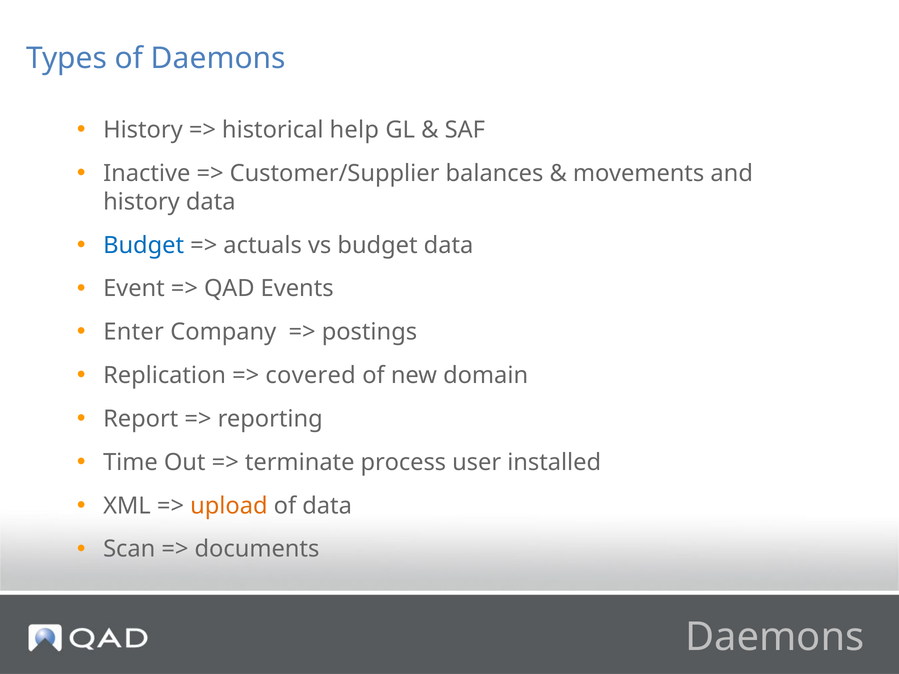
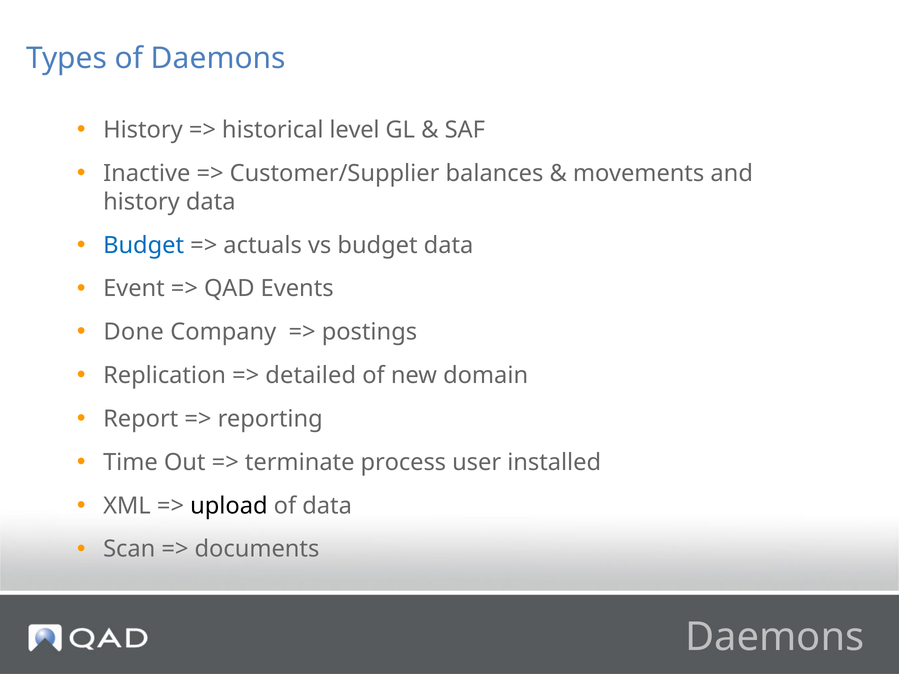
help: help -> level (355, 130)
Enter: Enter -> Done (134, 332)
covered: covered -> detailed (311, 376)
upload colour: orange -> black (229, 506)
